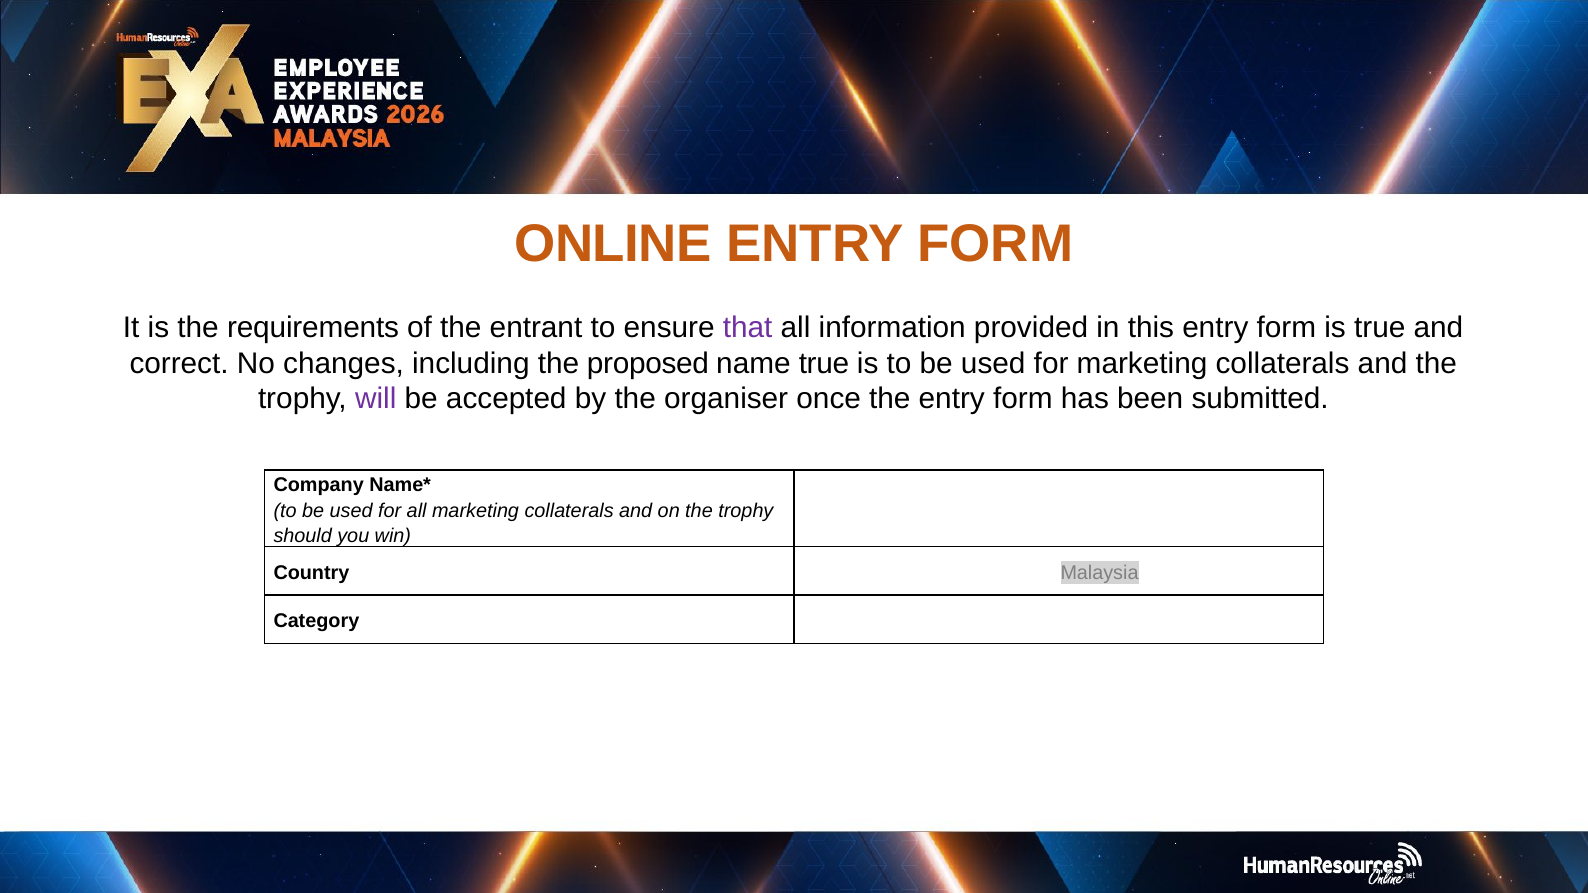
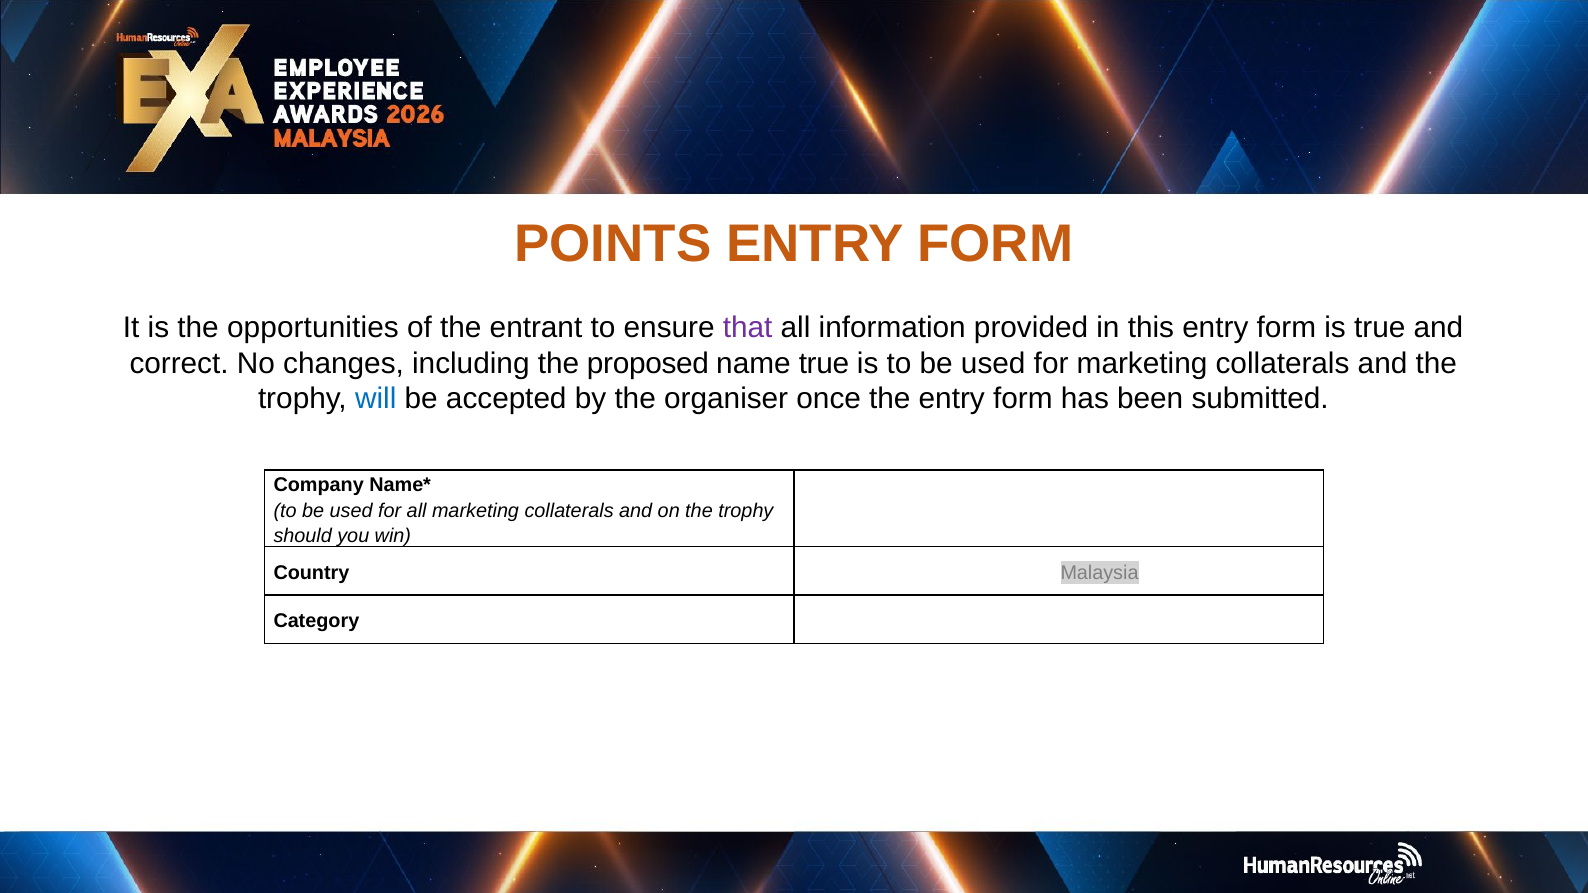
ONLINE: ONLINE -> POINTS (613, 244)
requirements: requirements -> opportunities (313, 328)
will colour: purple -> blue (376, 399)
